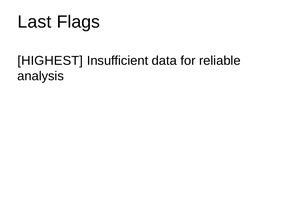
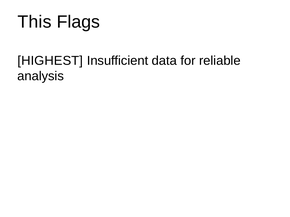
Last: Last -> This (34, 22)
